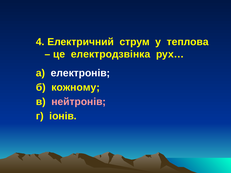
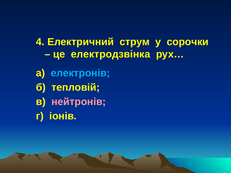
теплова: теплова -> сорочки (188, 42)
електронів colour: white -> light blue (80, 73)
кожному: кожному -> тепловій (76, 87)
